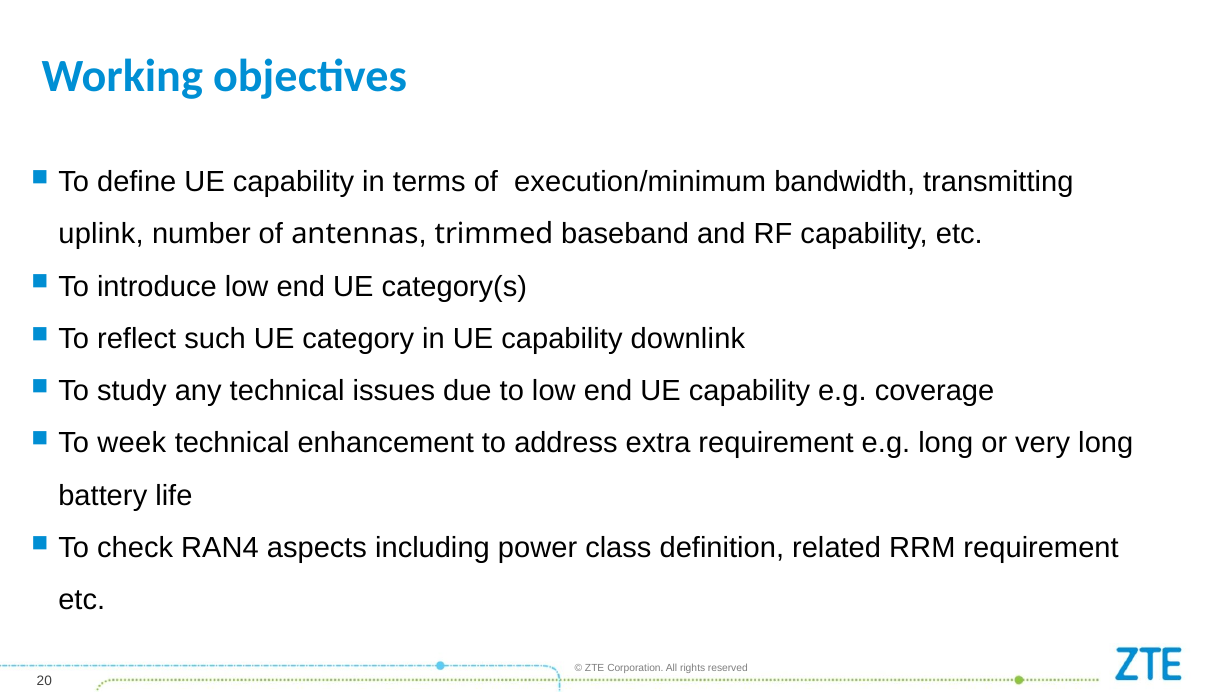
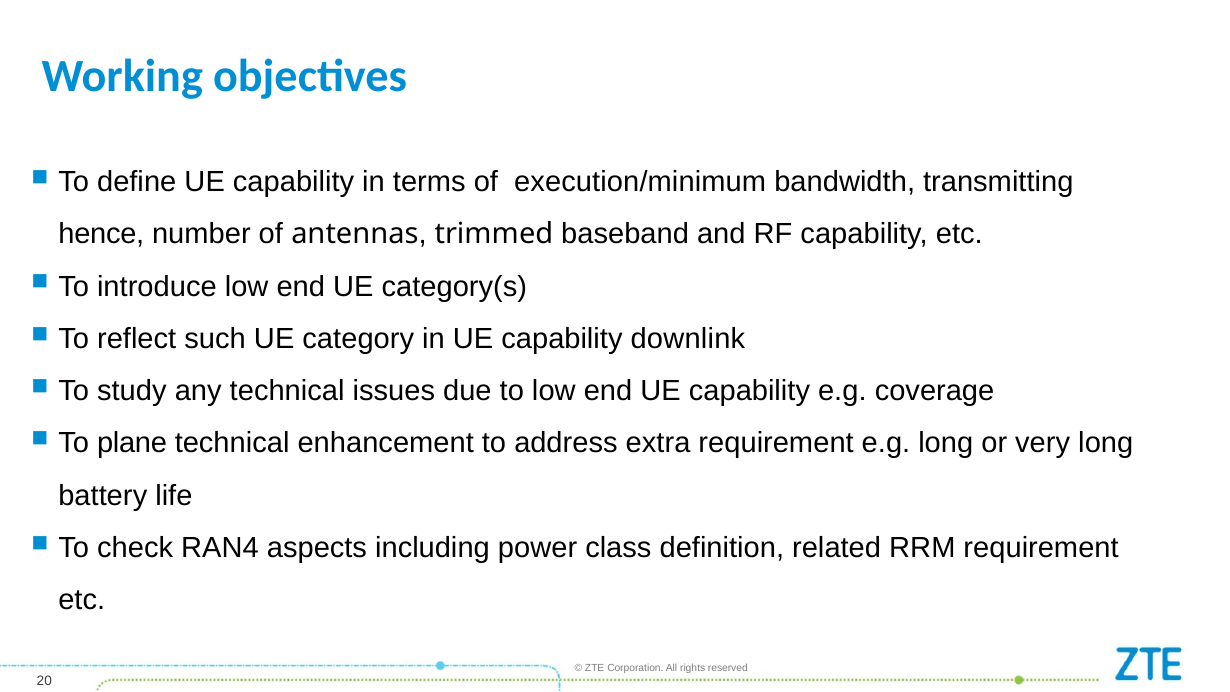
uplink: uplink -> hence (101, 234)
week: week -> plane (132, 443)
